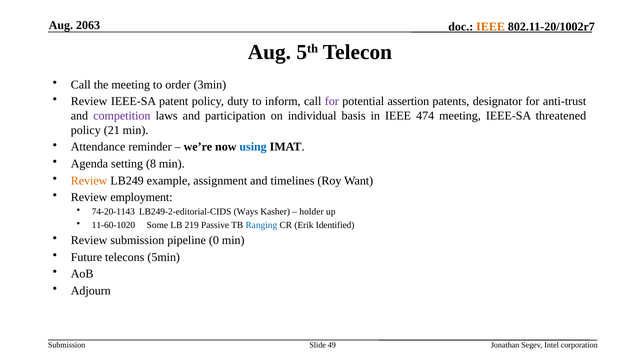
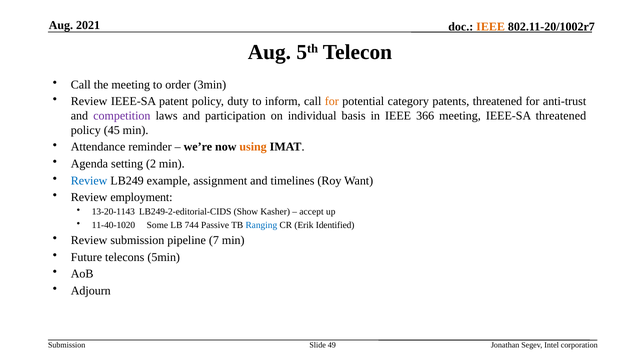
2063: 2063 -> 2021 (88, 25)
for colour: purple -> orange (332, 101)
assertion: assertion -> category (408, 101)
patents designator: designator -> threatened (497, 101)
474: 474 -> 366 (425, 116)
21: 21 -> 45 (112, 130)
using colour: blue -> orange (253, 147)
8: 8 -> 2 (151, 164)
Review colour: orange -> blue (89, 181)
74-20-1143: 74-20-1143 -> 13-20-1143 (113, 212)
Ways: Ways -> Show (246, 212)
holder: holder -> accept (312, 212)
11-60-1020: 11-60-1020 -> 11-40-1020 (113, 225)
219: 219 -> 744 (192, 225)
0: 0 -> 7 (214, 240)
